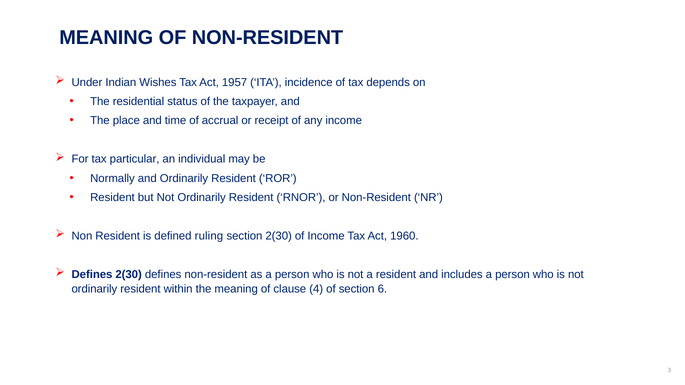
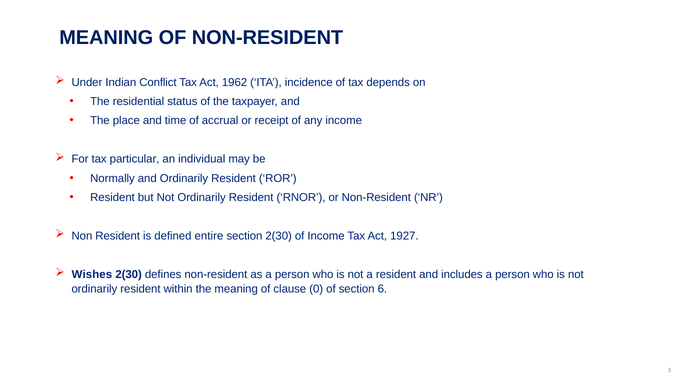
Wishes: Wishes -> Conflict (158, 82)
1957: 1957 -> 1962 (235, 82)
ruling: ruling -> entire (209, 236)
1960: 1960 -> 1927 (404, 236)
Defines: Defines -> Wishes (92, 275)
4: 4 -> 0 (316, 289)
